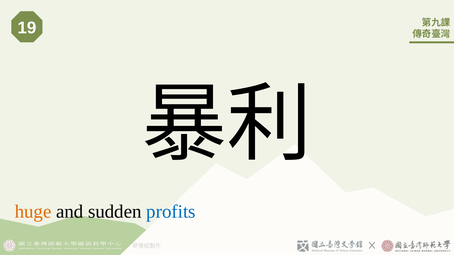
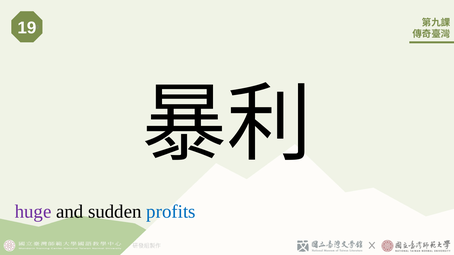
huge colour: orange -> purple (33, 212)
